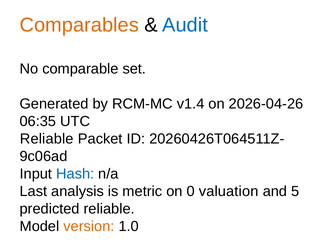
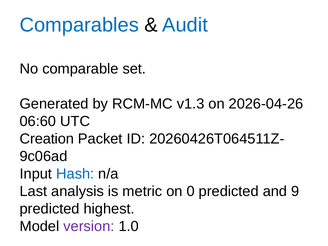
Comparables colour: orange -> blue (79, 25)
v1.4: v1.4 -> v1.3 (191, 104)
06:35: 06:35 -> 06:60 (38, 121)
Reliable: Reliable -> Creation (47, 139)
0 valuation: valuation -> predicted (229, 191)
5: 5 -> 9 (295, 191)
predicted reliable: reliable -> highest (109, 209)
version colour: orange -> purple (89, 226)
